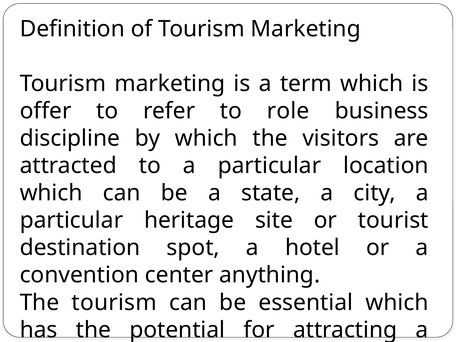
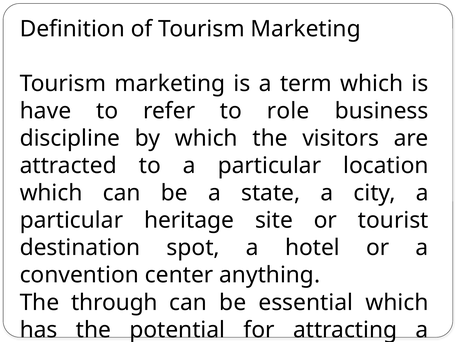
offer: offer -> have (46, 111)
The tourism: tourism -> through (114, 303)
